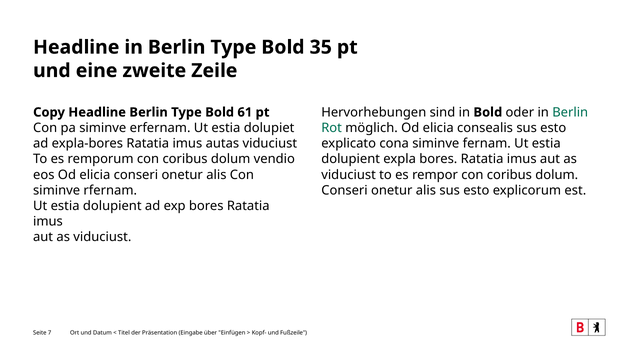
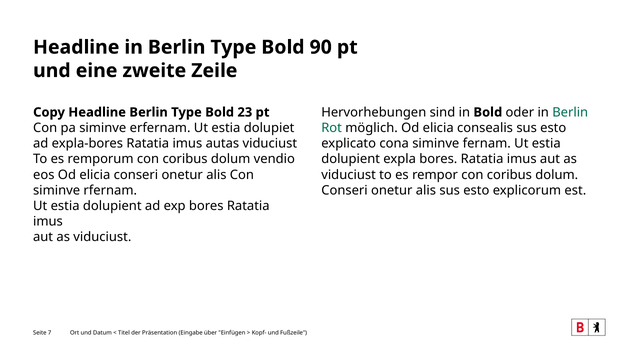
35: 35 -> 90 (321, 47)
61: 61 -> 23 (245, 112)
